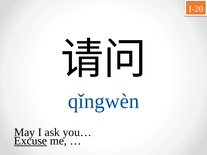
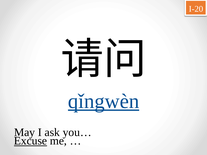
qǐngwèn underline: none -> present (104, 101)
